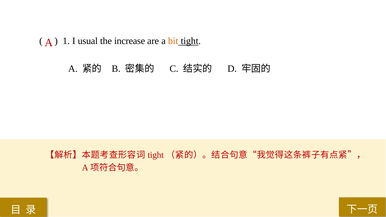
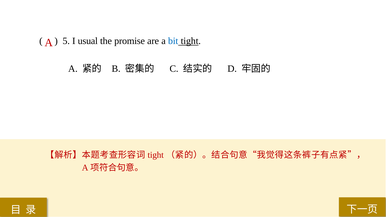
1: 1 -> 5 (66, 41)
increase: increase -> promise (130, 41)
bit colour: orange -> blue (173, 41)
